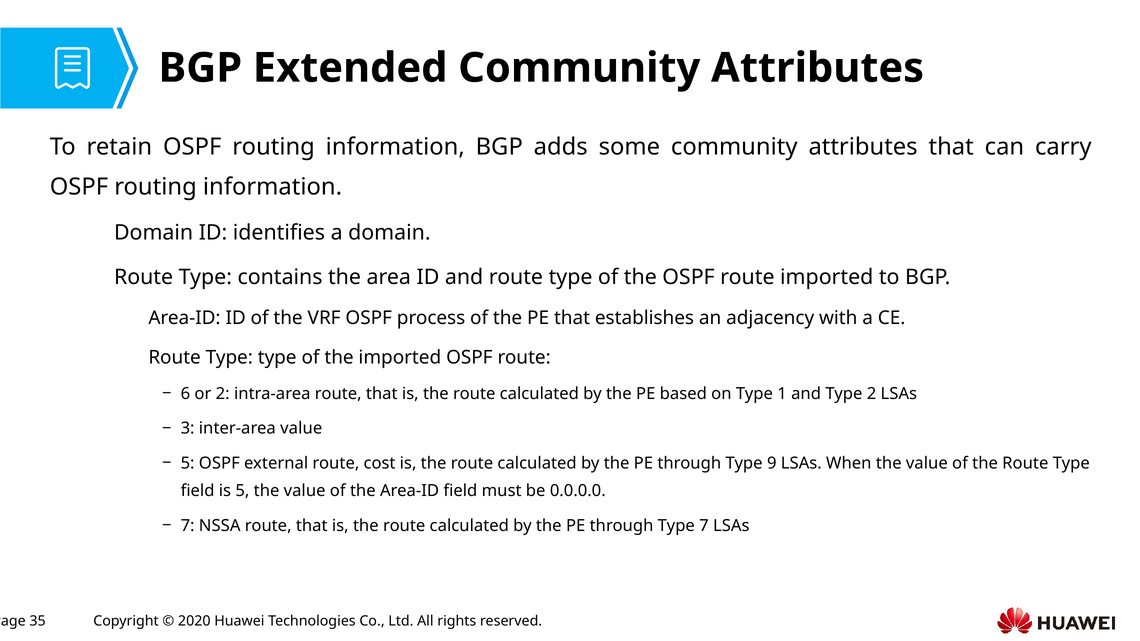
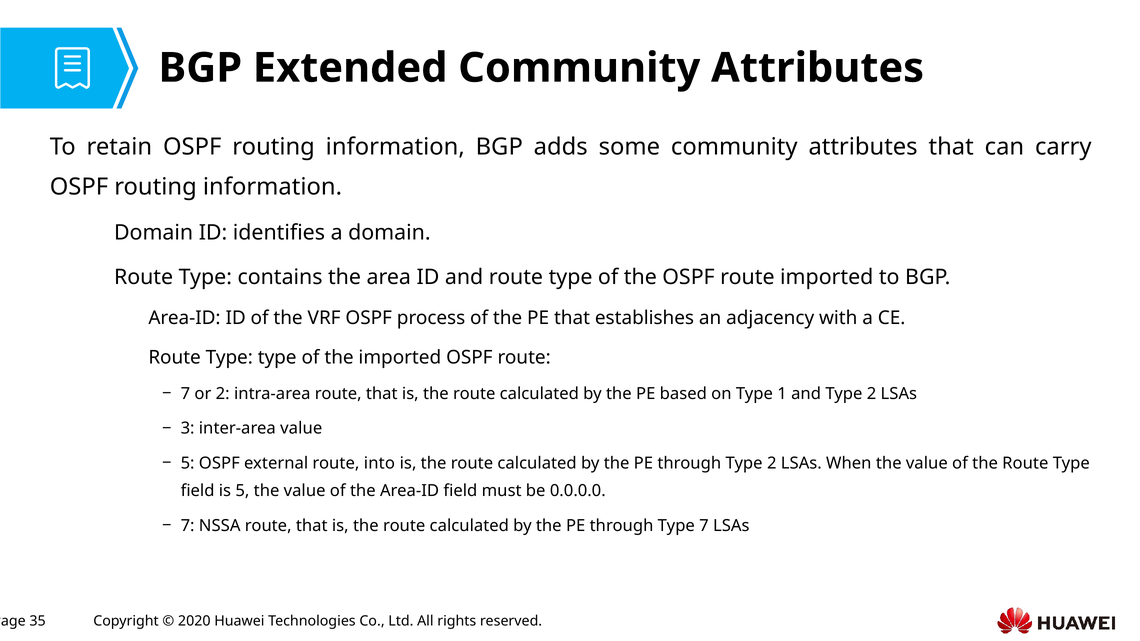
6: 6 -> 7 (185, 394)
cost: cost -> into (379, 463)
through Type 9: 9 -> 2 (772, 463)
